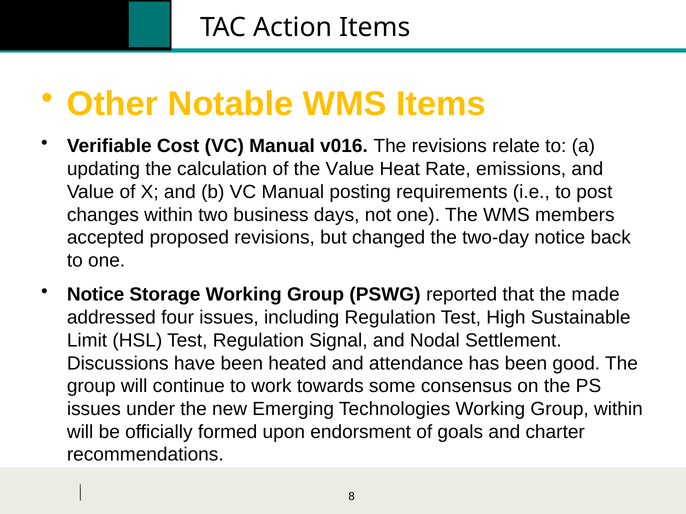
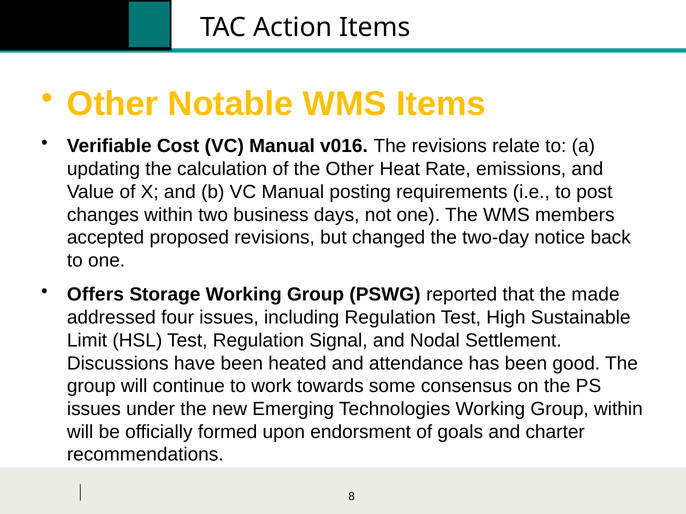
the Value: Value -> Other (350, 169)
Notice: Notice -> Offers (95, 295)
